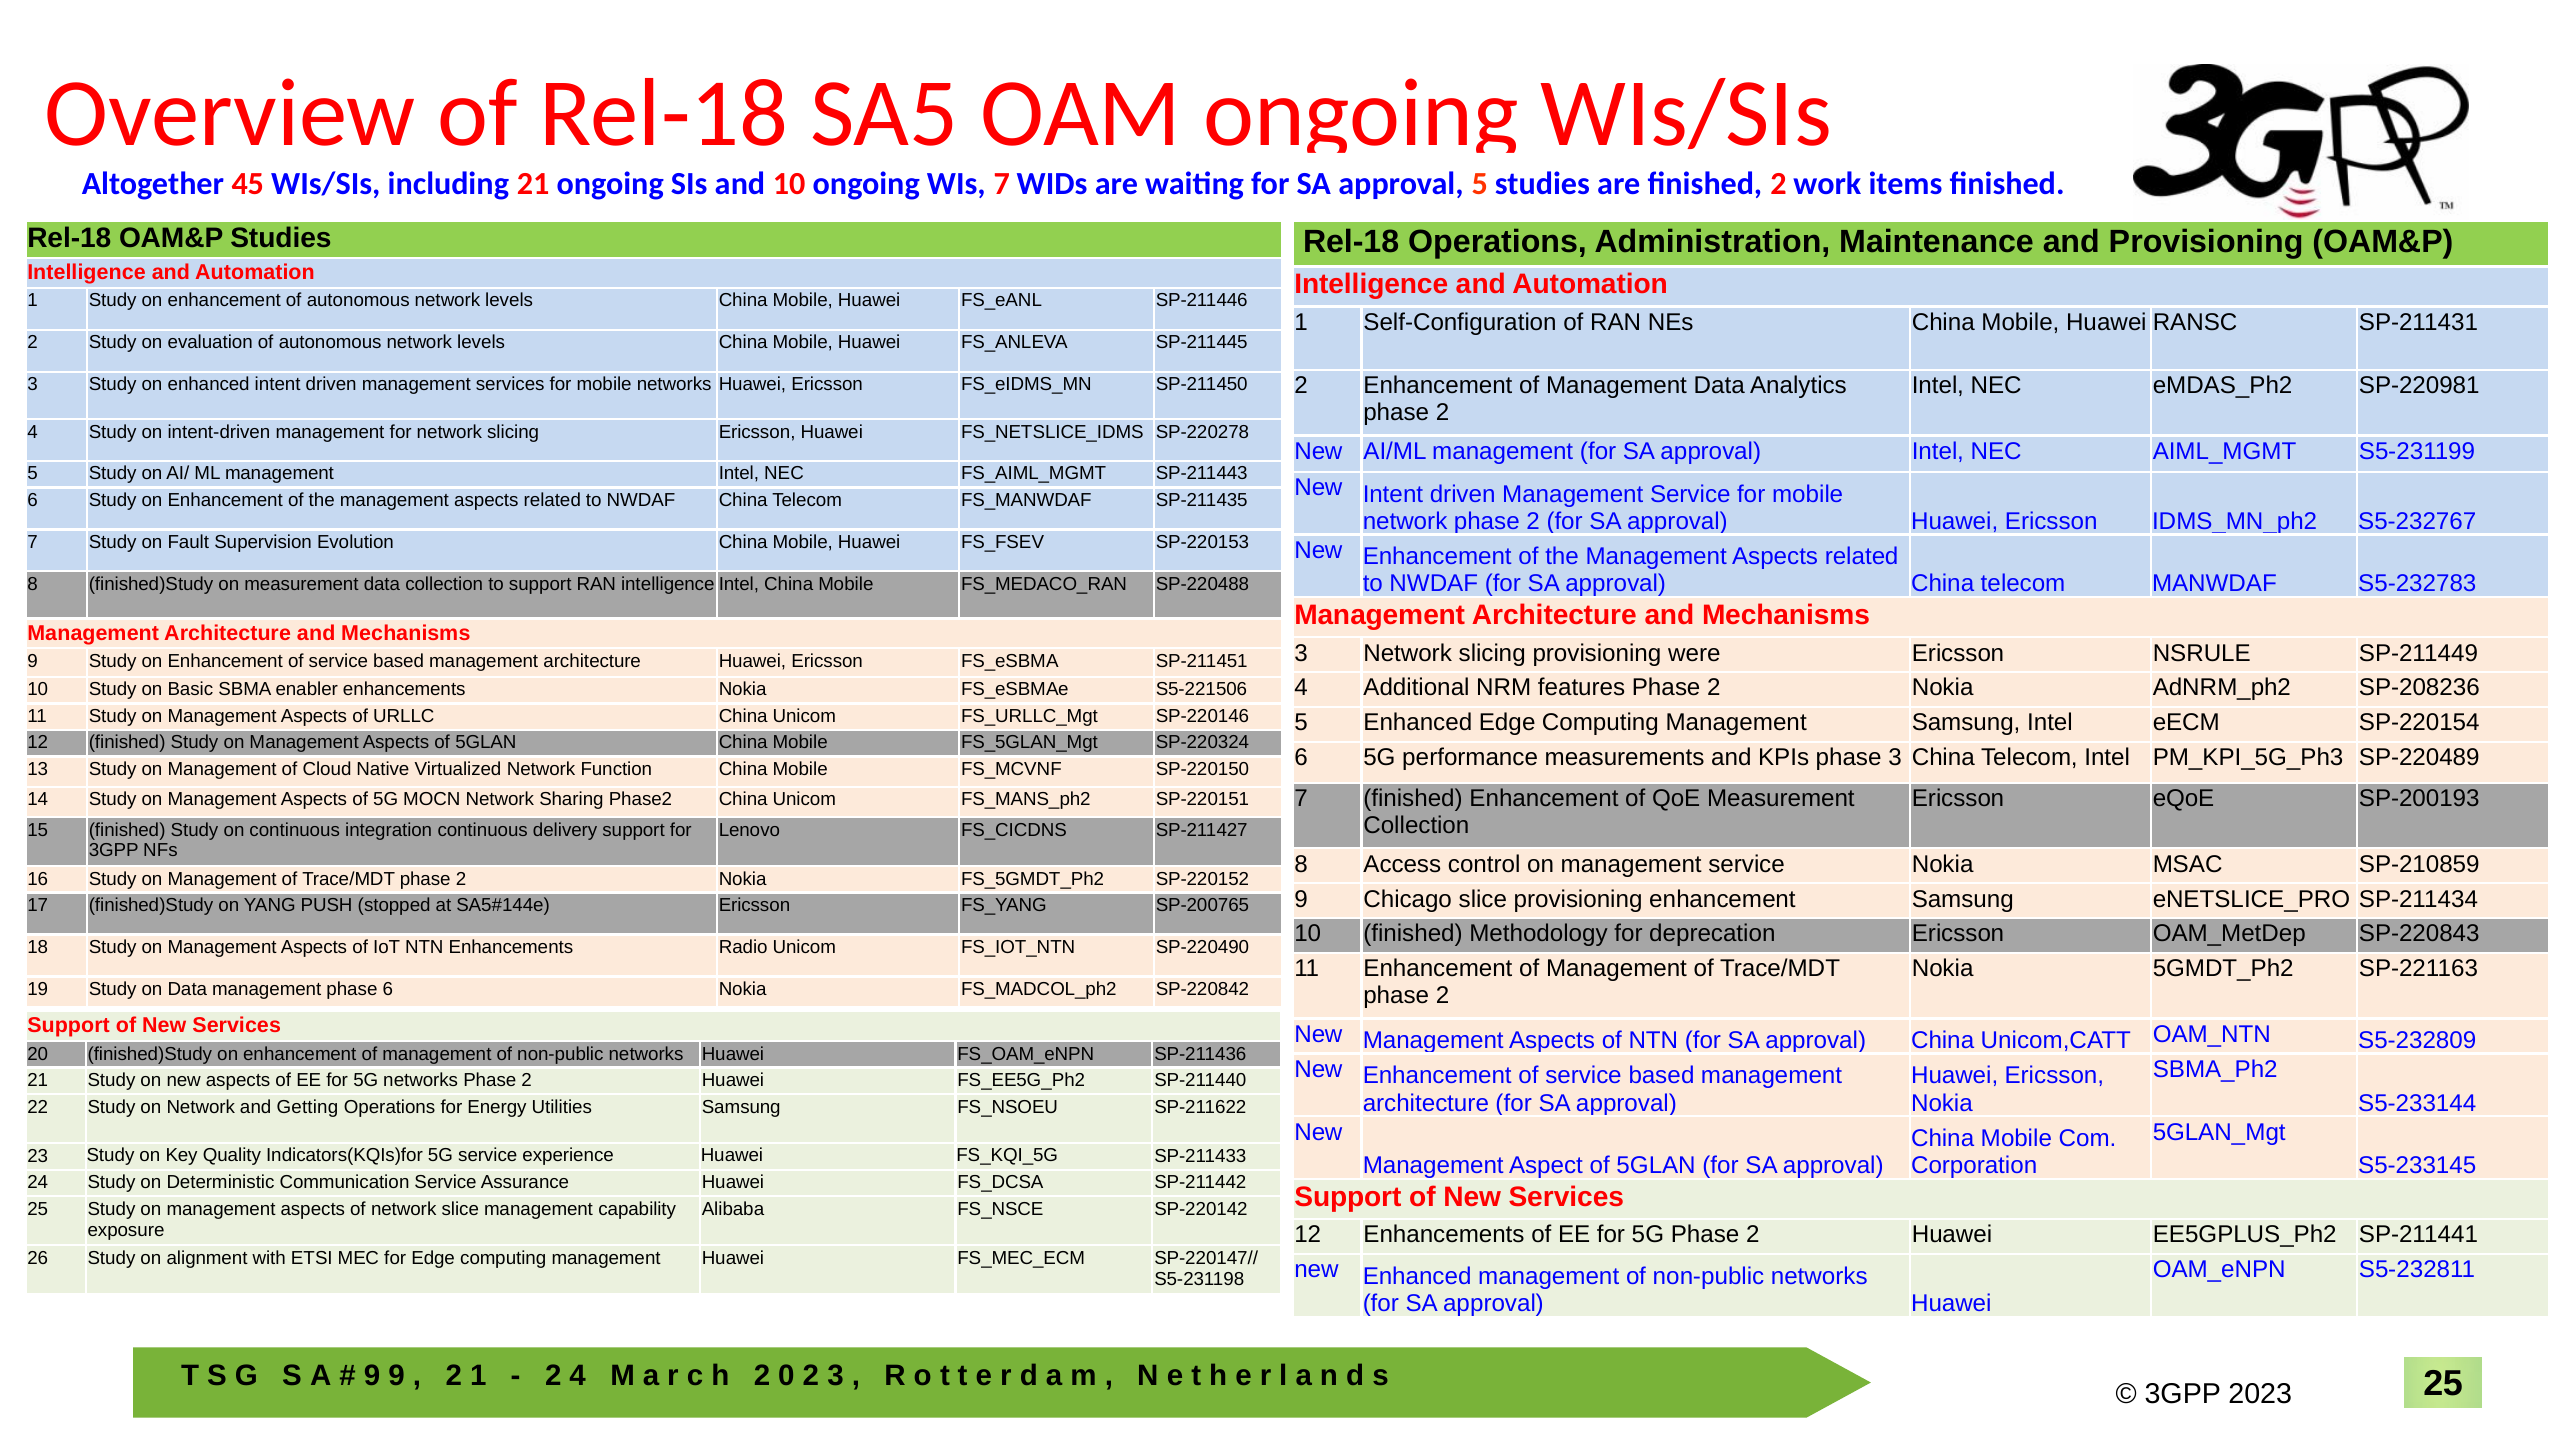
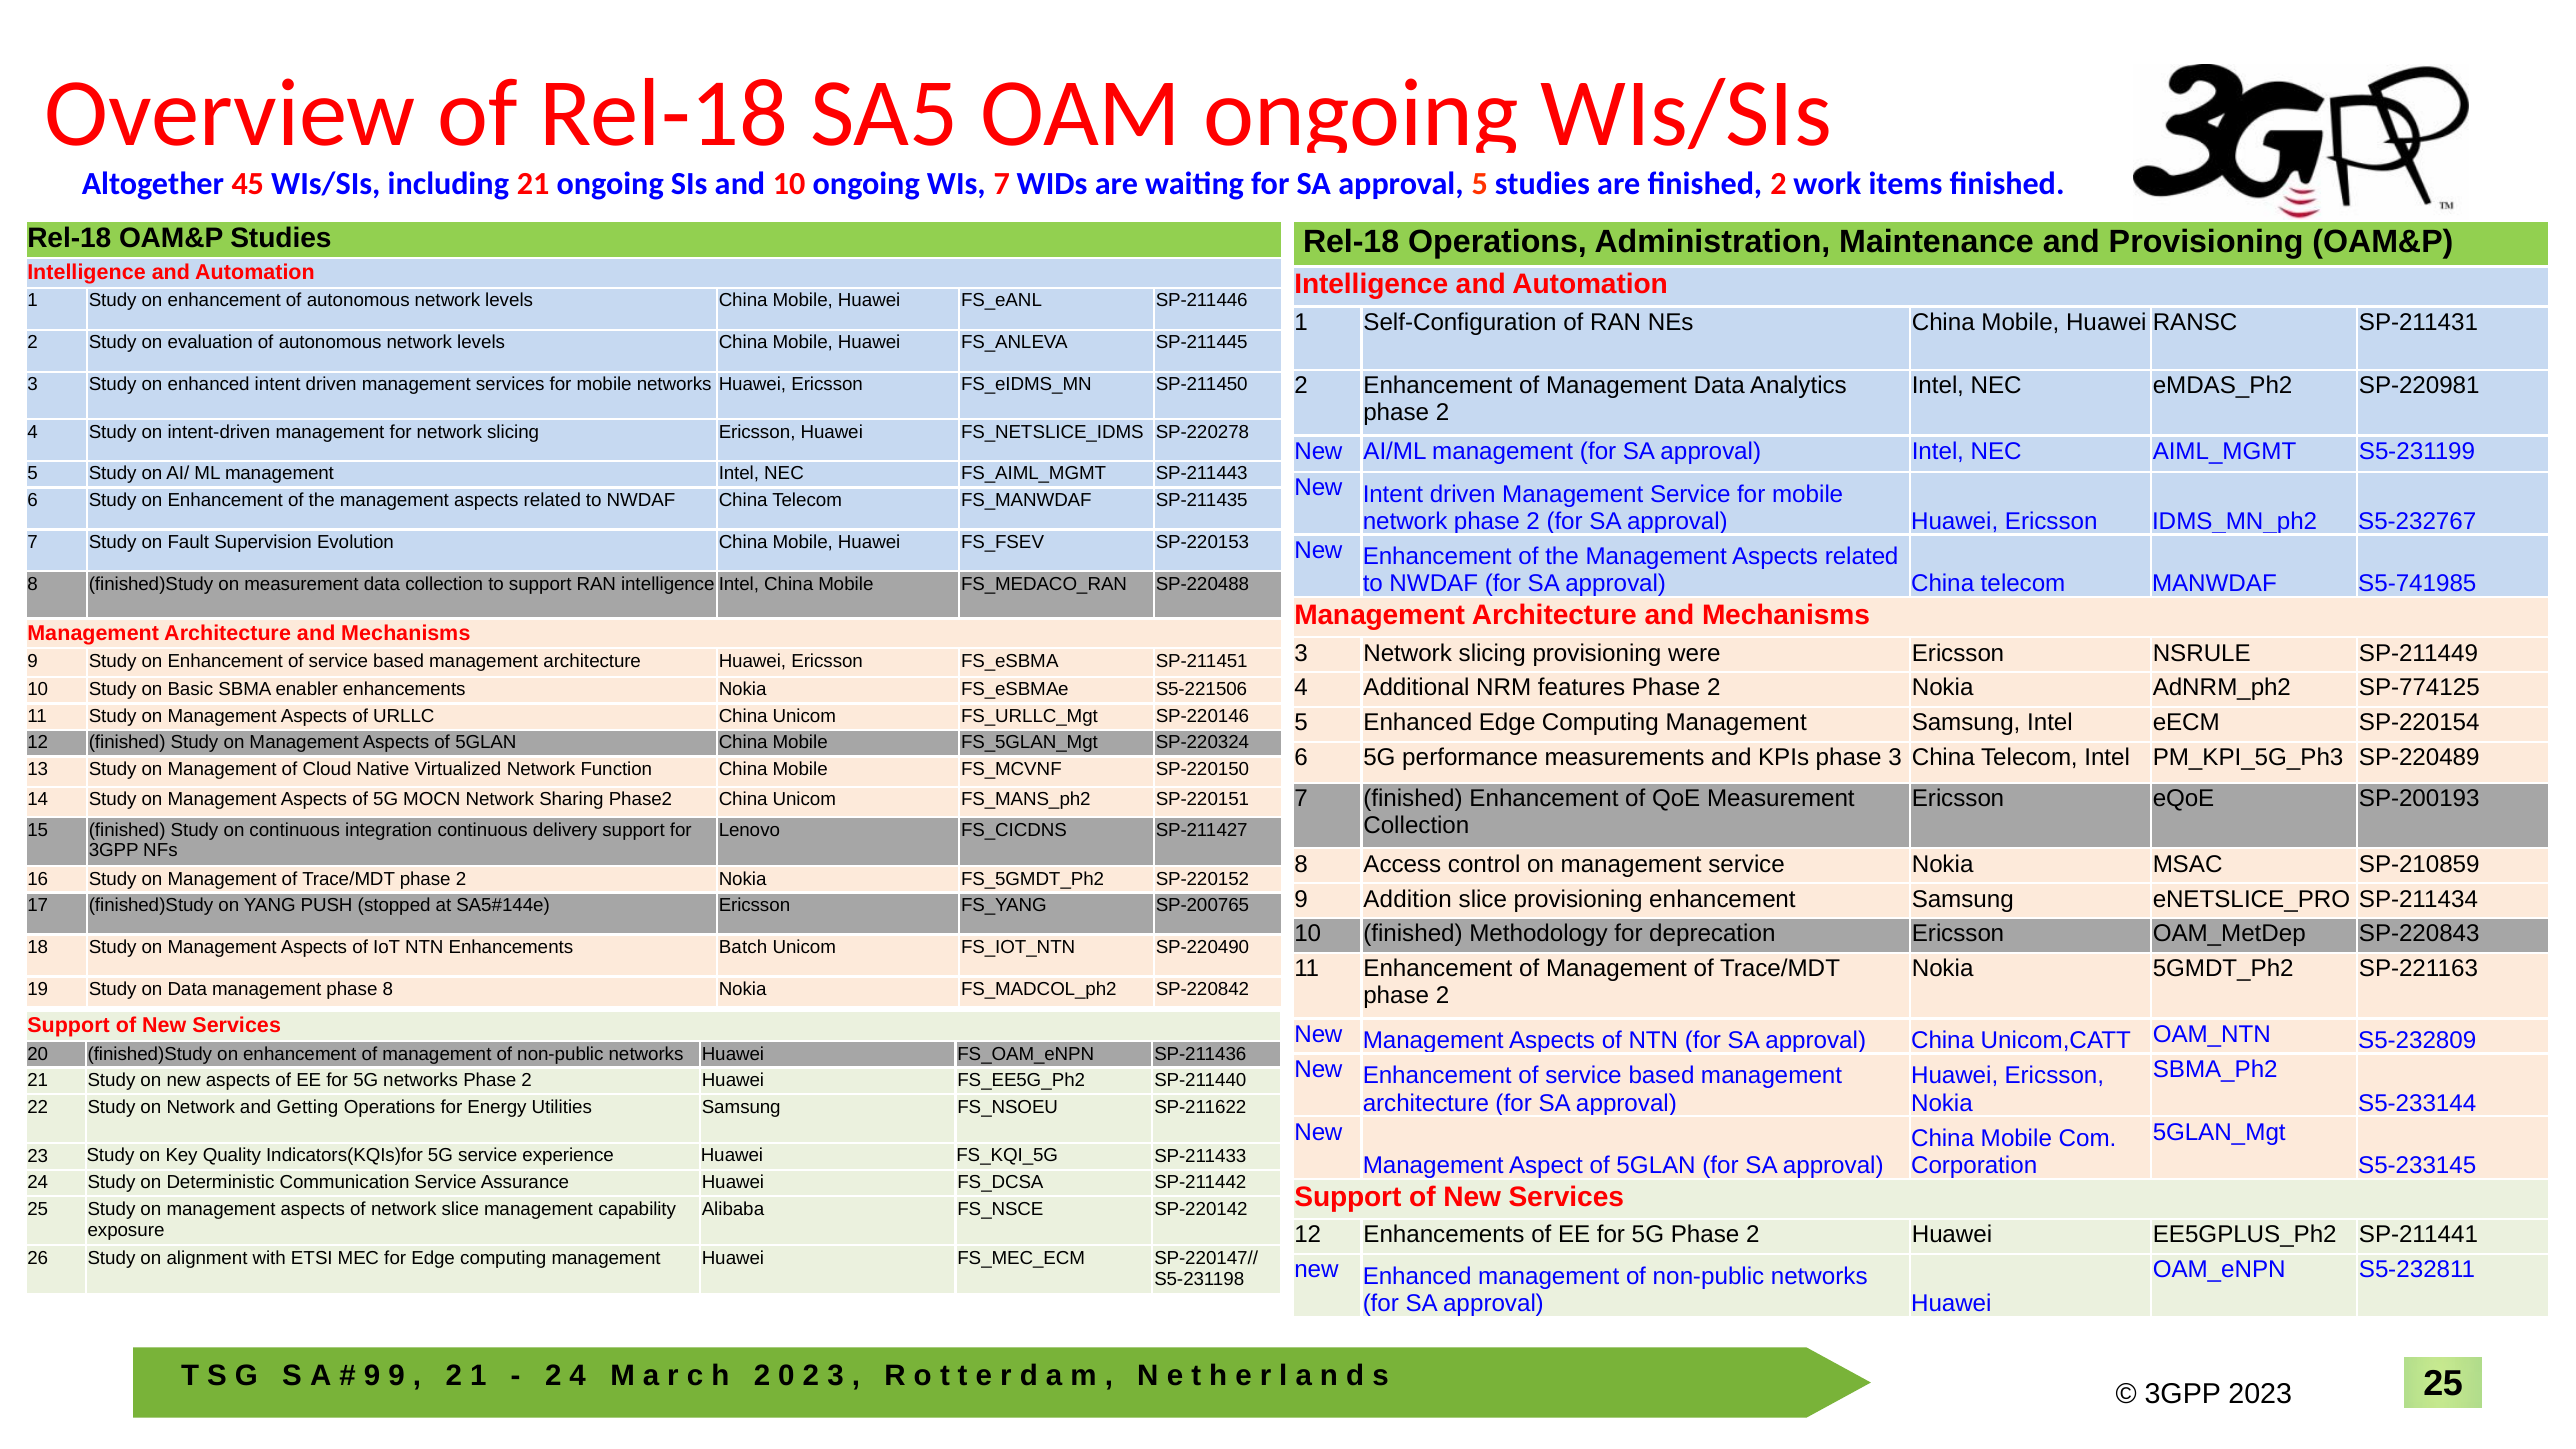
S5-232783: S5-232783 -> S5-741985 (2417, 584)
SP-208236: SP-208236 -> SP-774125 (2419, 688)
Chicago: Chicago -> Addition (1408, 899)
Radio: Radio -> Batch (743, 947)
phase 6: 6 -> 8 (388, 989)
